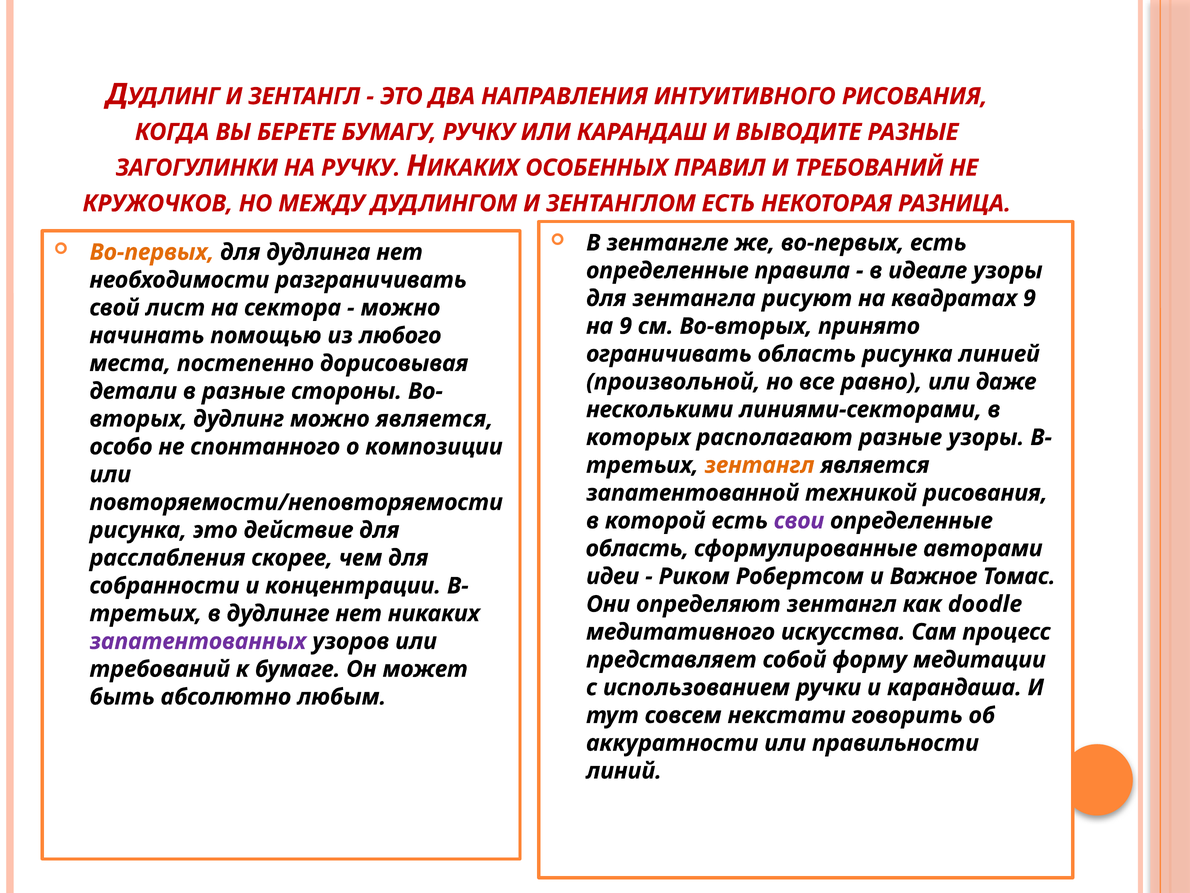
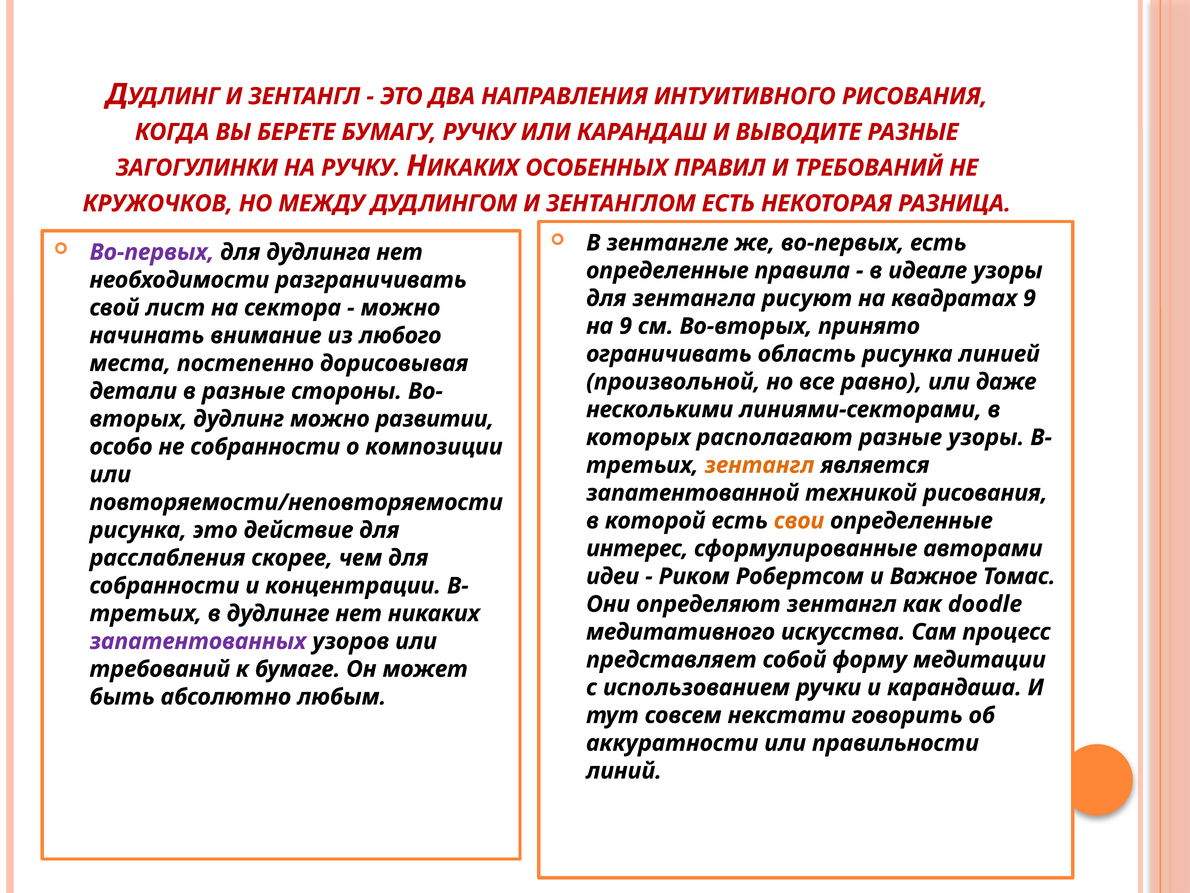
Во-первых colour: orange -> purple (152, 252)
помощью: помощью -> внимание (266, 335)
можно является: является -> развитии (435, 419)
не спонтанного: спонтанного -> собранности (265, 447)
свои colour: purple -> orange (799, 521)
область: область -> интерес (637, 548)
